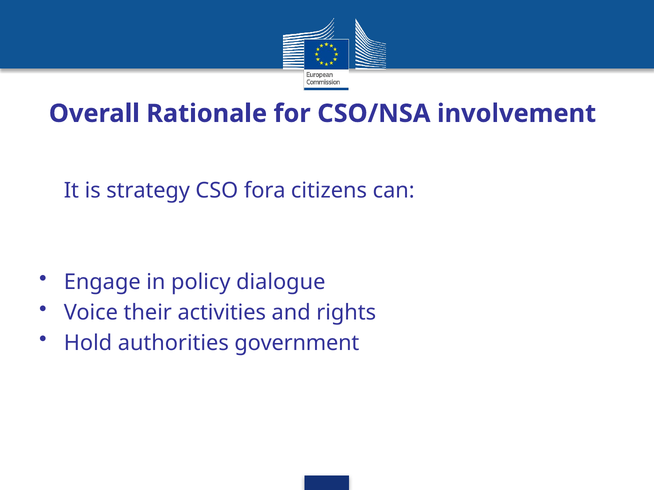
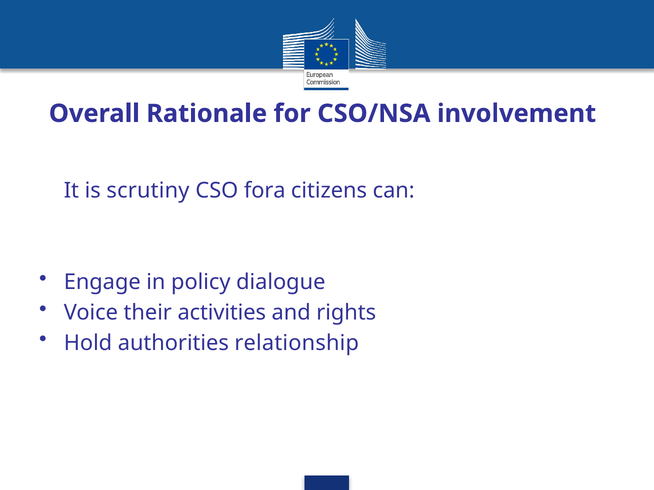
strategy: strategy -> scrutiny (148, 191)
government: government -> relationship (297, 343)
